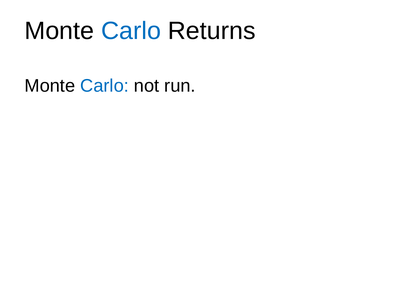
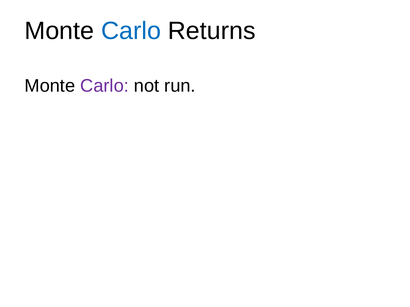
Carlo colour: blue -> purple (105, 86)
